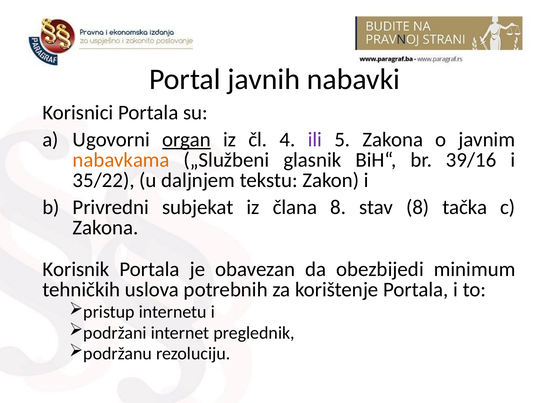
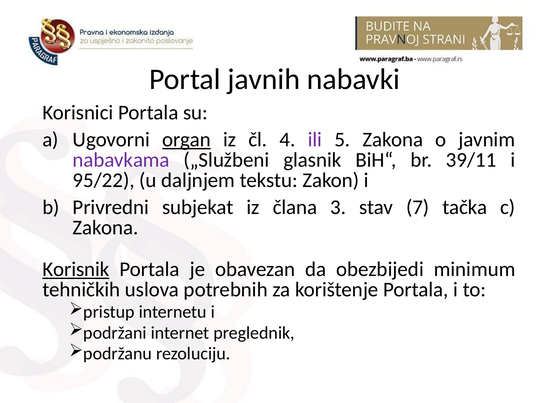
nabavkama colour: orange -> purple (121, 160)
39/16: 39/16 -> 39/11 (471, 160)
35/22: 35/22 -> 95/22 (104, 180)
člana 8: 8 -> 3 (338, 208)
stav 8: 8 -> 7 (418, 208)
Korisnik underline: none -> present (76, 270)
